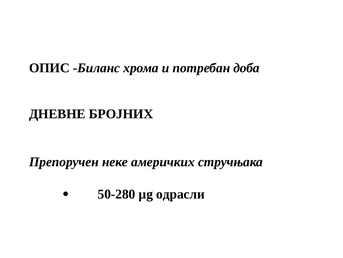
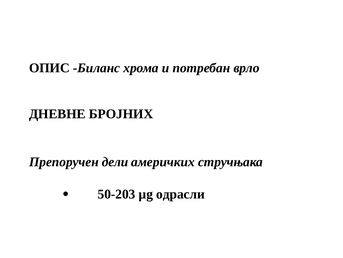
доба: доба -> врло (246, 68)
неке: неке -> дели (115, 162)
50-280: 50-280 -> 50-203 (117, 194)
